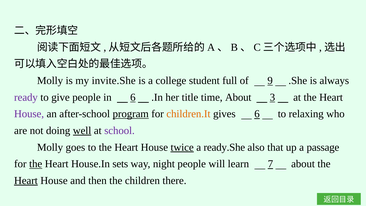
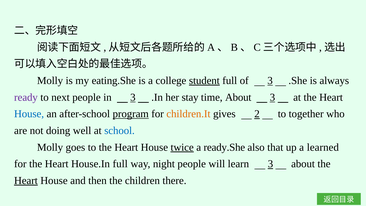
invite.She: invite.She -> eating.She (114, 81)
student underline: none -> present (204, 81)
of 9: 9 -> 3 (270, 81)
give: give -> next (61, 97)
in 6: 6 -> 3 (133, 97)
title: title -> stay (190, 97)
House colour: purple -> blue (29, 114)
gives 6: 6 -> 2 (257, 114)
relaxing: relaxing -> together (306, 114)
well underline: present -> none (82, 130)
school colour: purple -> blue (119, 130)
passage: passage -> learned (323, 147)
the underline: present -> none (36, 164)
House.In sets: sets -> full (120, 164)
learn 7: 7 -> 3 (270, 164)
